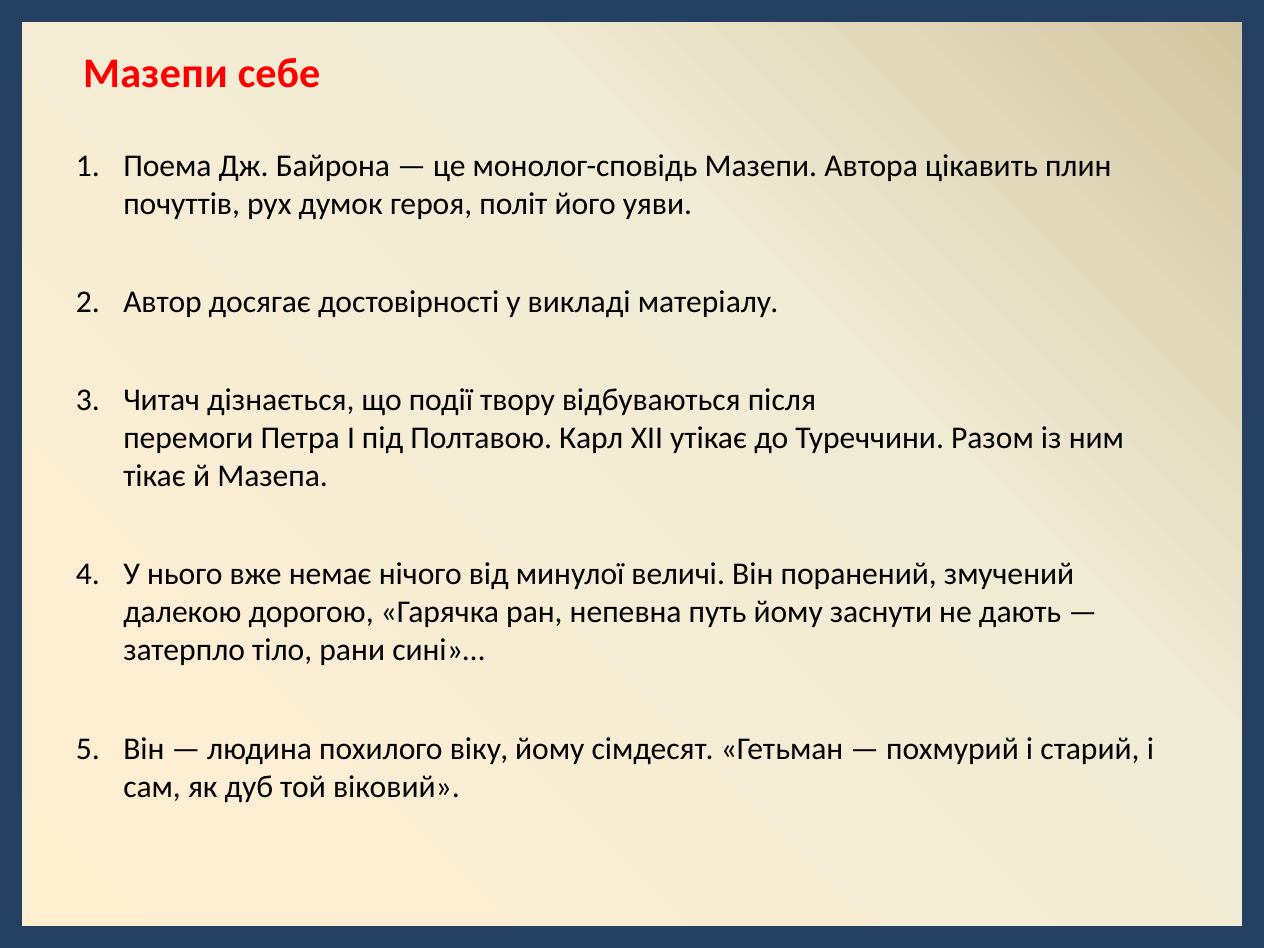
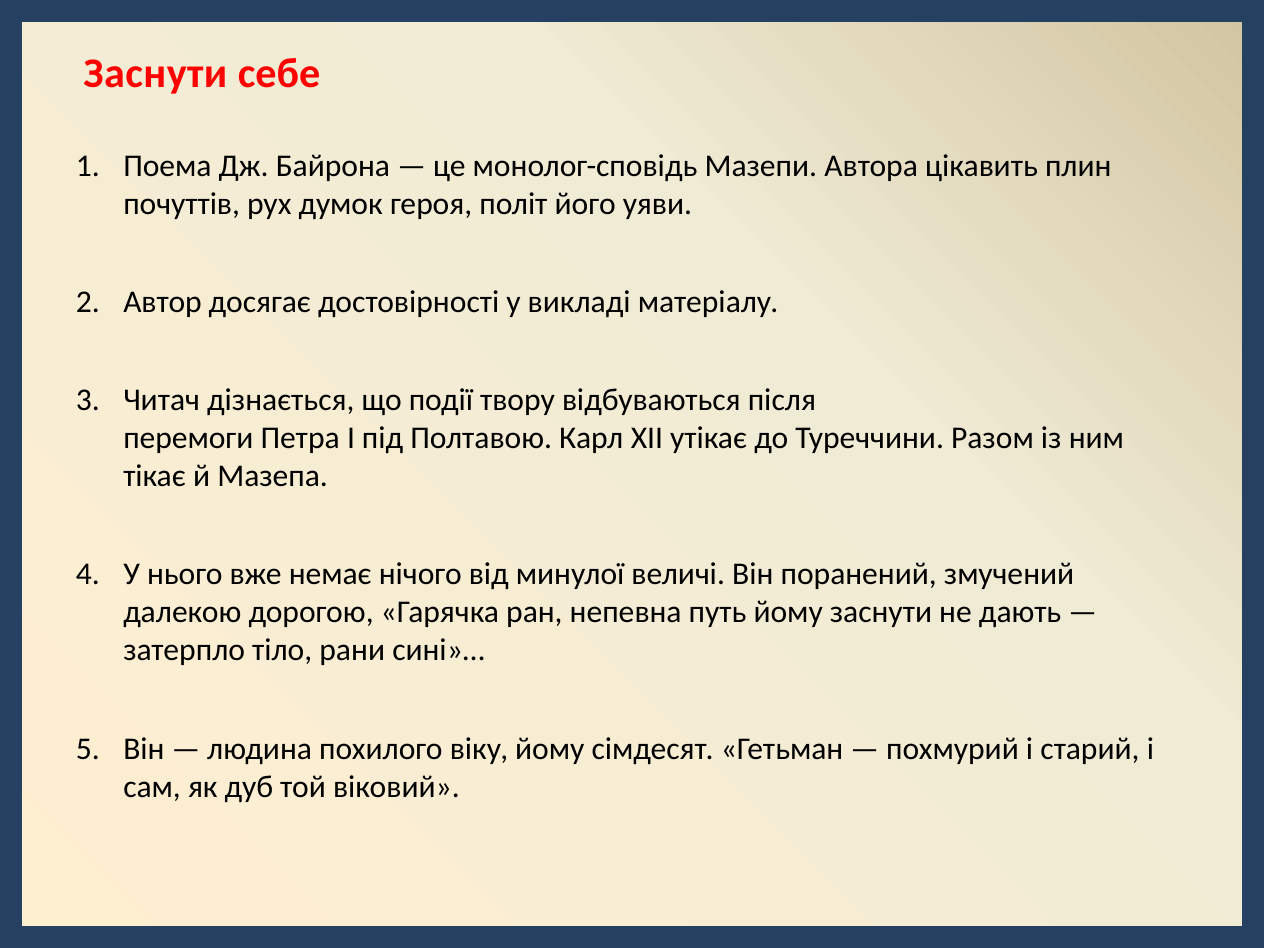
Мазепи: Мазепи -> Заснути (155, 74)
